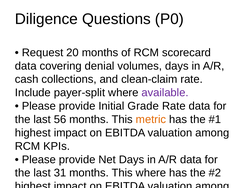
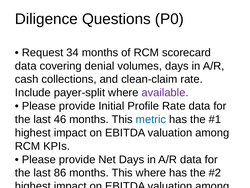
20: 20 -> 34 (73, 52)
Grade: Grade -> Profile (143, 106)
56: 56 -> 46 (60, 119)
metric colour: orange -> blue (151, 119)
31: 31 -> 86 (60, 172)
